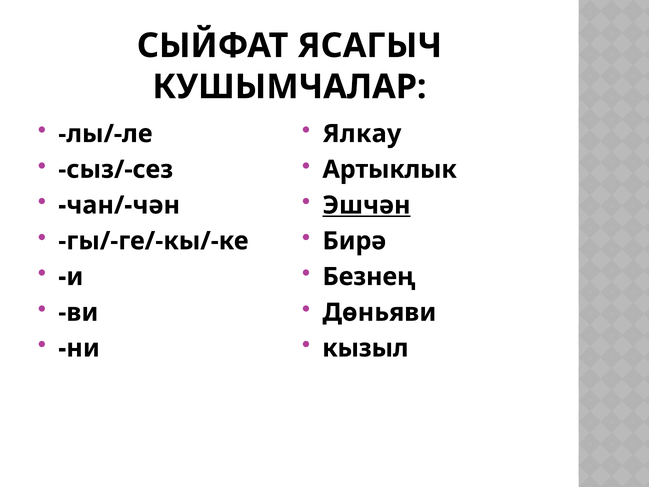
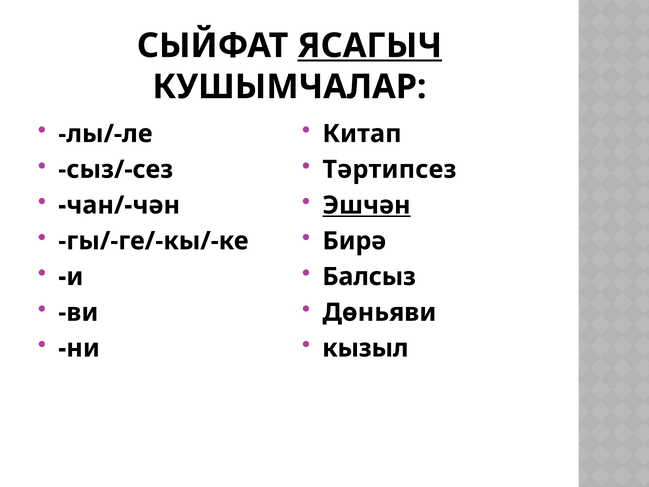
ЯСАГЫЧ underline: none -> present (370, 46)
Ялкау: Ялкау -> Китап (362, 134)
Артыклык: Артыклык -> Тәртипсез (389, 169)
Безнең: Безнең -> Балсыз (369, 277)
